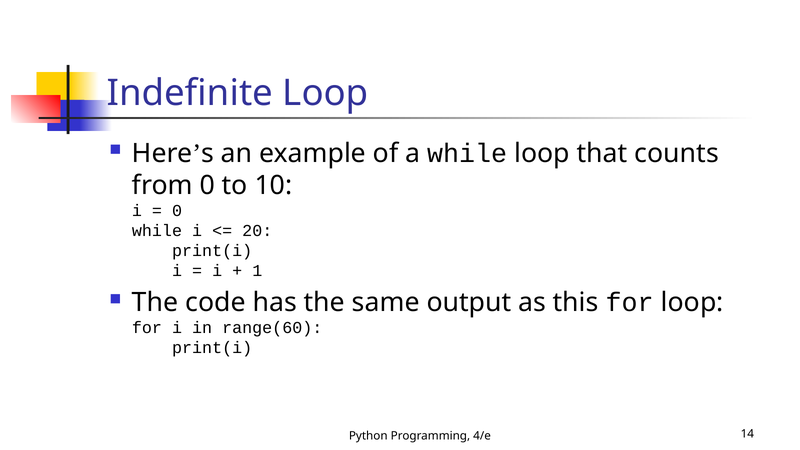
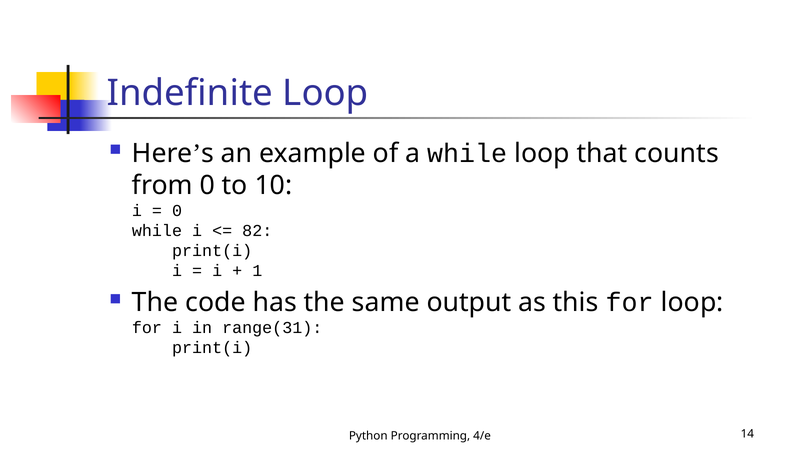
20: 20 -> 82 (257, 231)
range(60: range(60 -> range(31 (272, 328)
